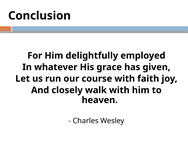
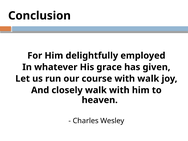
with faith: faith -> walk (148, 79)
